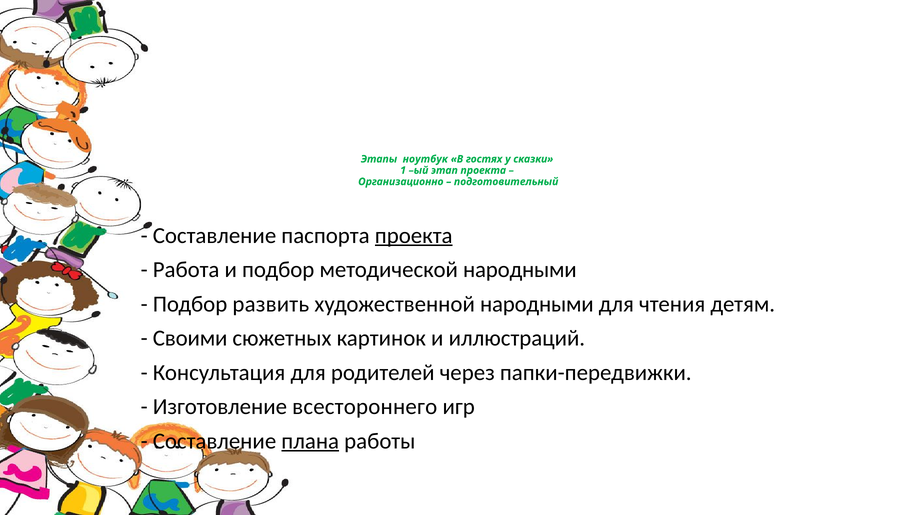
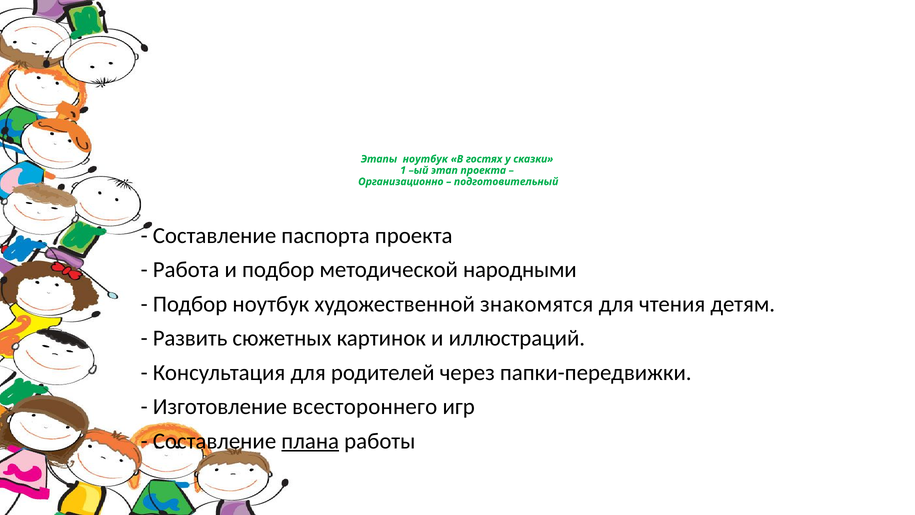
проекта underline: present -> none (414, 235)
Подбор развить: развить -> ноутбук (271, 304)
художественной народными: народными -> знакомятся (537, 304)
Своими: Своими -> Развить (190, 338)
